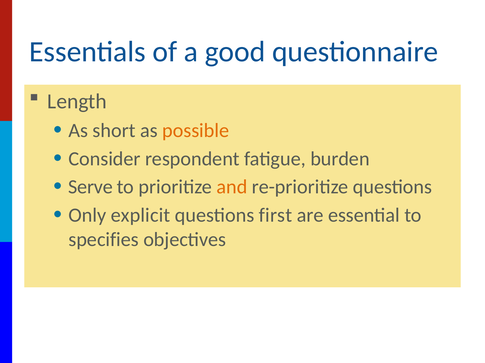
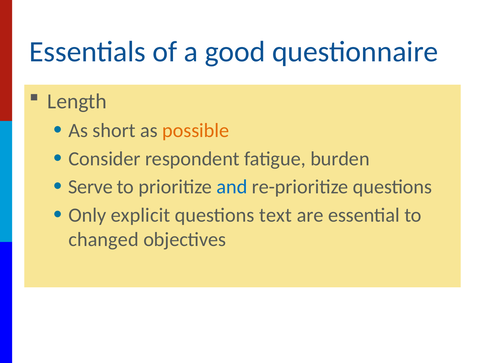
and colour: orange -> blue (232, 187)
first: first -> text (276, 216)
specifies: specifies -> changed (104, 240)
